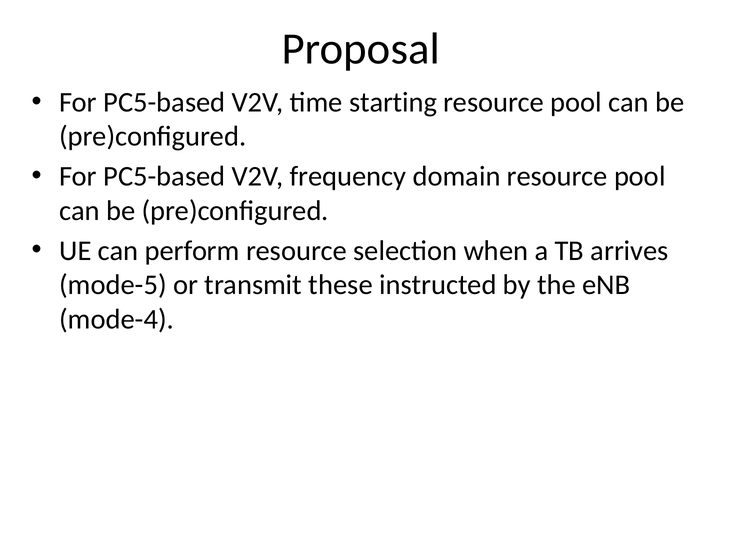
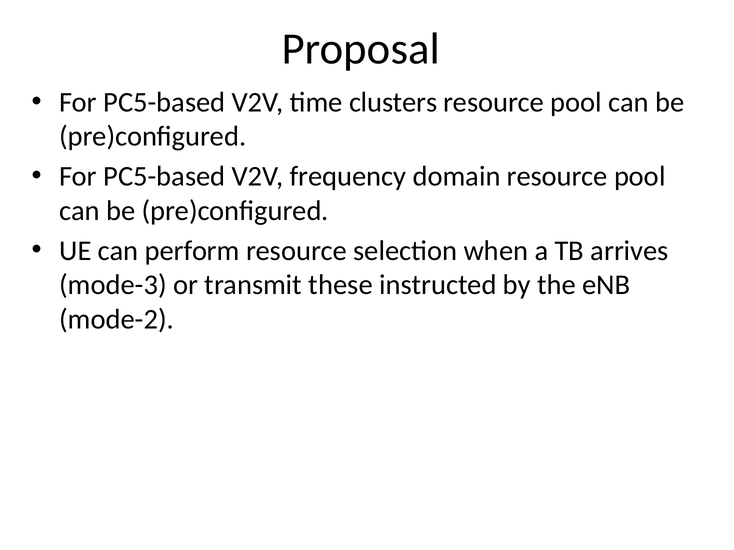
starting: starting -> clusters (393, 102)
mode-5: mode-5 -> mode-3 (113, 285)
mode-4: mode-4 -> mode-2 (117, 319)
